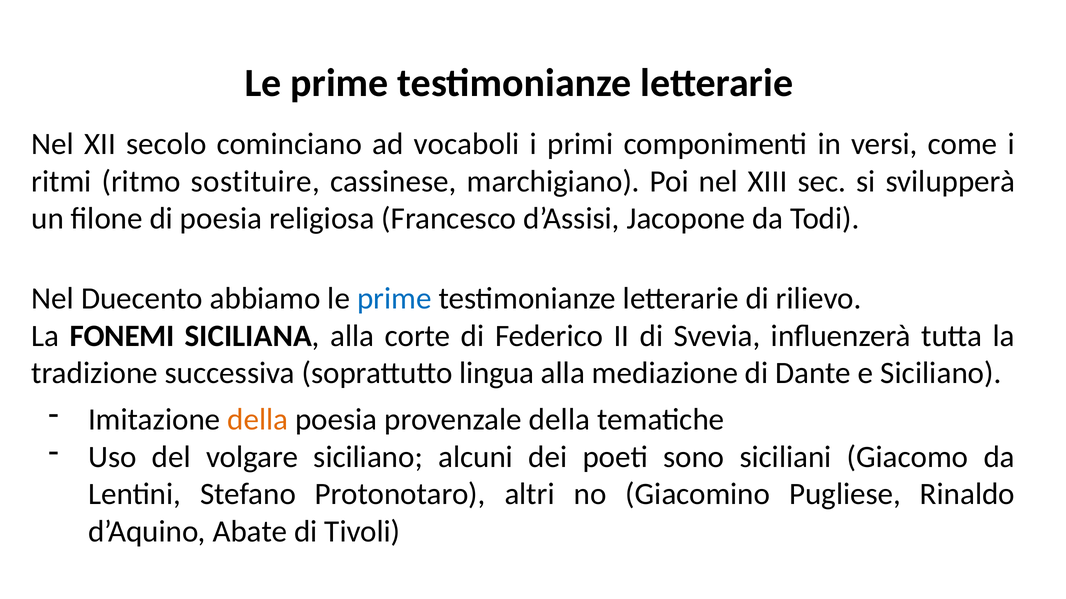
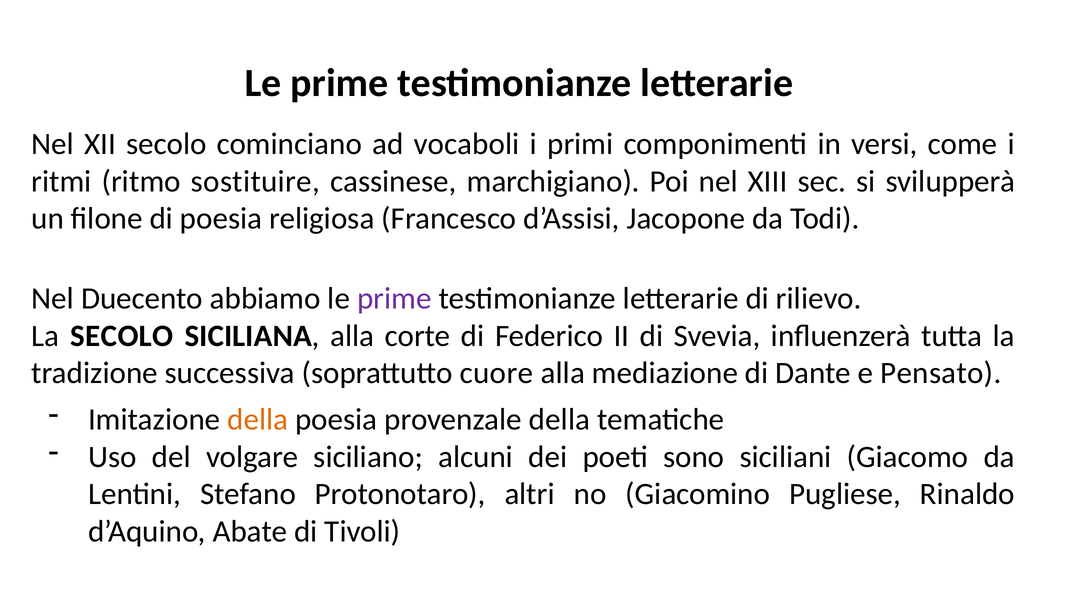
prime colour: blue -> purple (394, 299)
La FONEMI: FONEMI -> SECOLO (122, 336)
lingua: lingua -> cuore (497, 374)
e Siciliano: Siciliano -> Pensato (941, 374)
